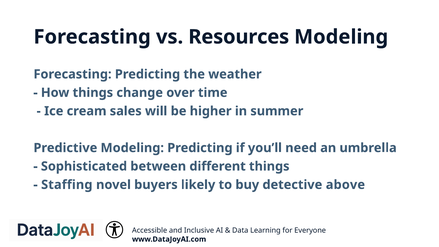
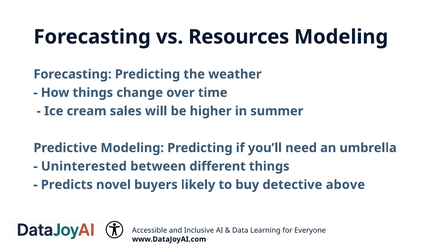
Sophisticated: Sophisticated -> Uninterested (84, 166)
Staffing: Staffing -> Predicts (67, 185)
